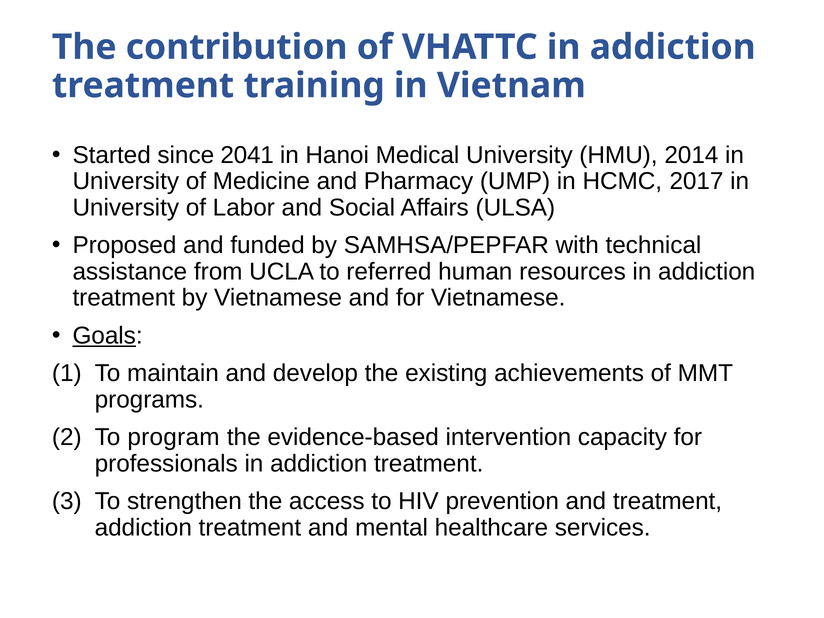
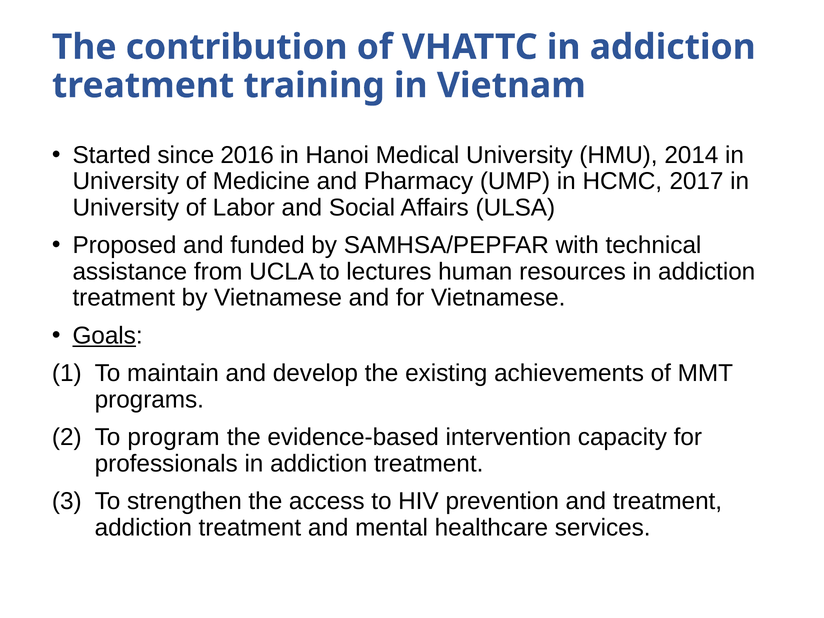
2041: 2041 -> 2016 (247, 155)
referred: referred -> lectures (389, 272)
